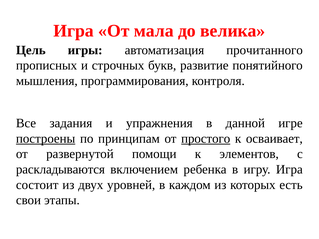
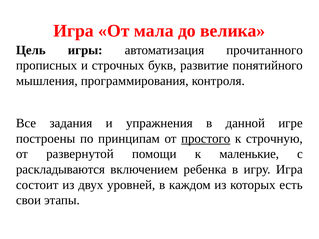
построены underline: present -> none (46, 139)
осваивает: осваивает -> строчную (274, 139)
элементов: элементов -> маленькие (249, 154)
